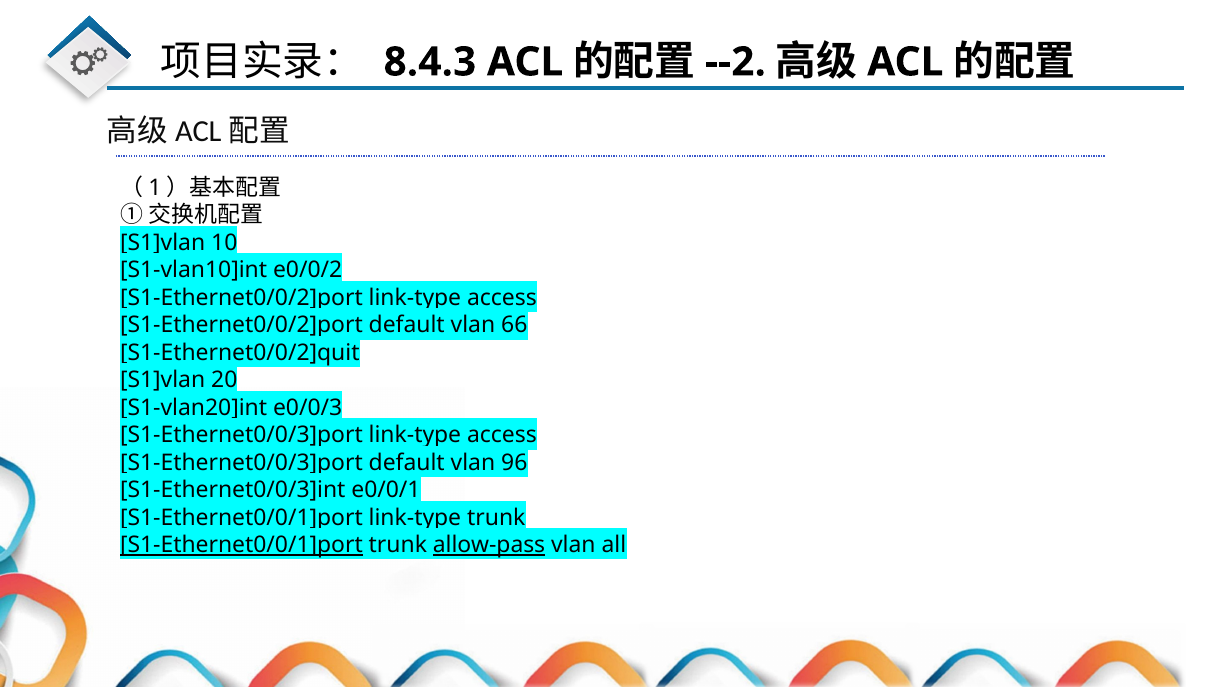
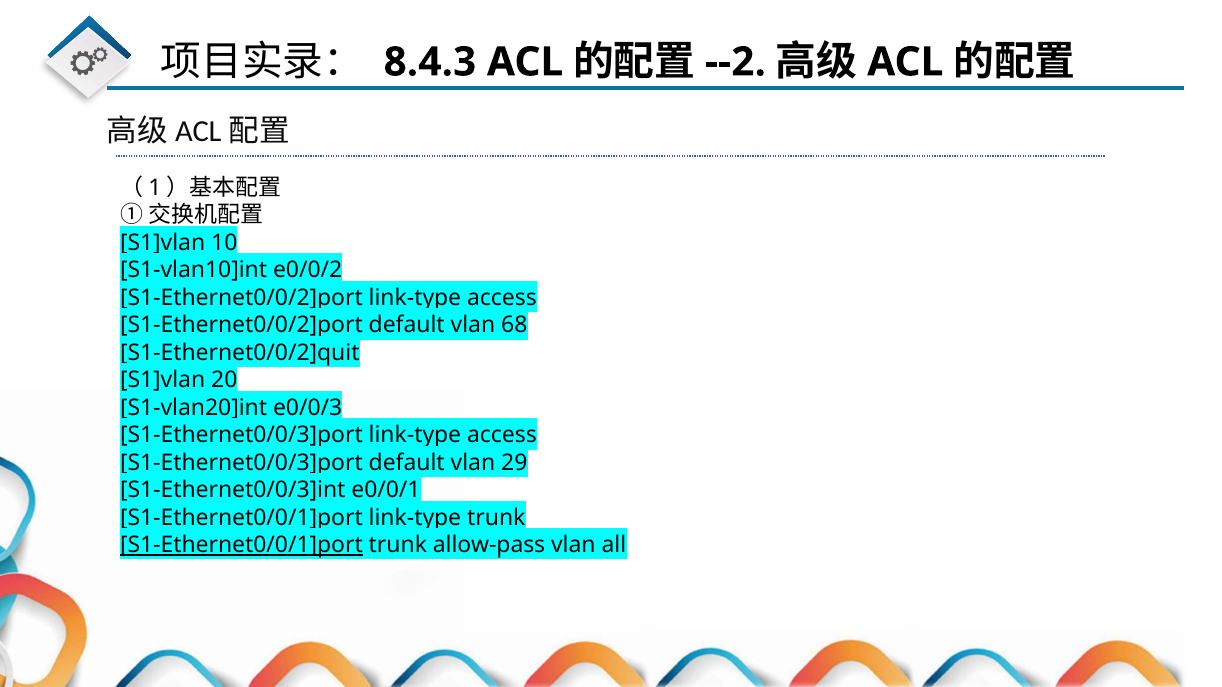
66: 66 -> 68 (514, 325)
96: 96 -> 29 (514, 463)
allow-pass underline: present -> none (489, 545)
